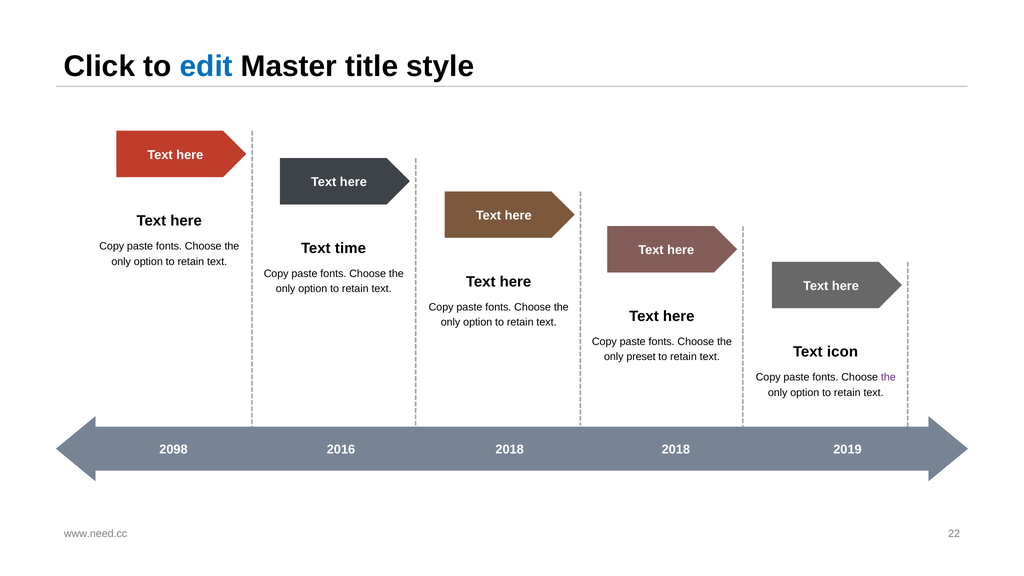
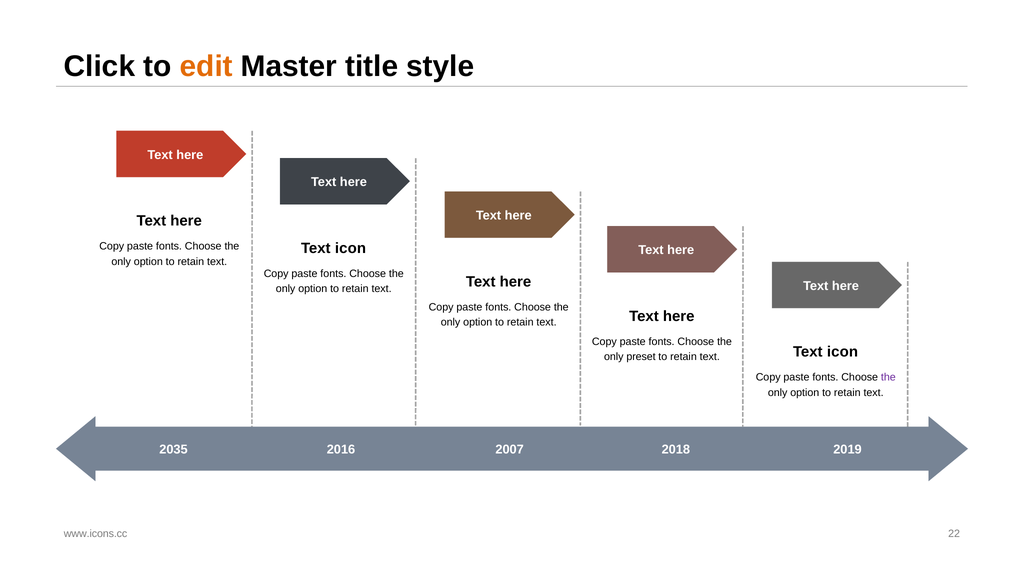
edit colour: blue -> orange (206, 66)
time: time -> icon (350, 248)
2098: 2098 -> 2035 (173, 450)
2018: 2018 -> 2007 (510, 450)
www.need.cc: www.need.cc -> www.icons.cc (96, 534)
